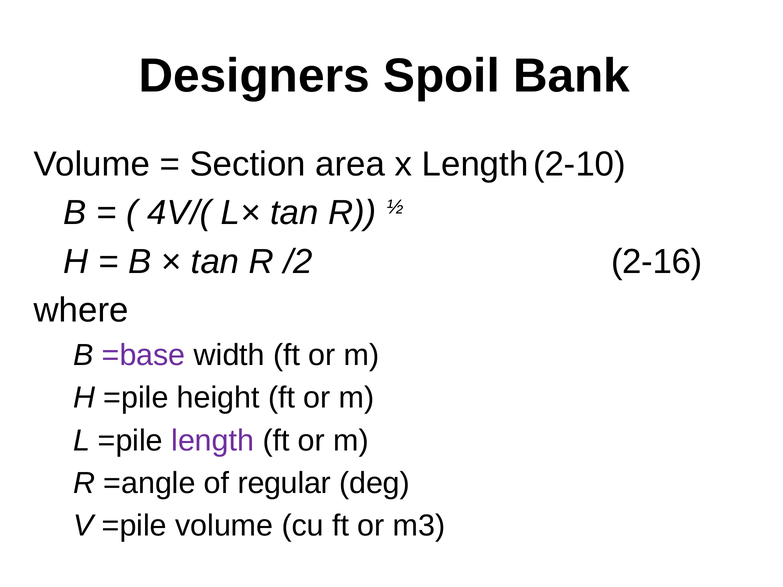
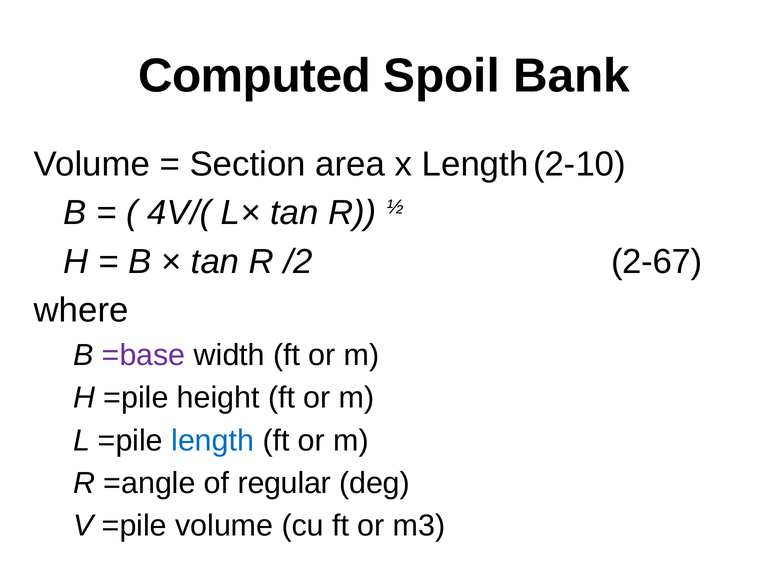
Designers: Designers -> Computed (255, 76)
2-16: 2-16 -> 2-67 (657, 262)
length colour: purple -> blue (213, 441)
